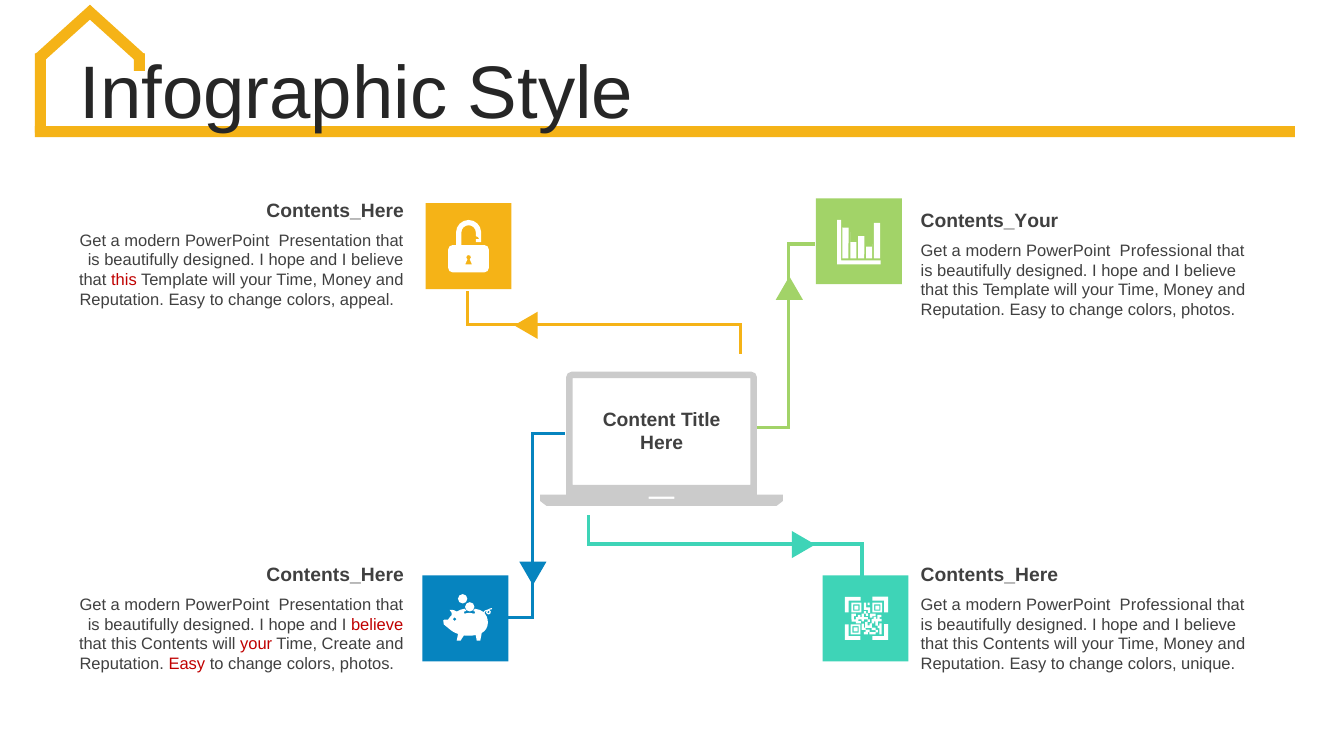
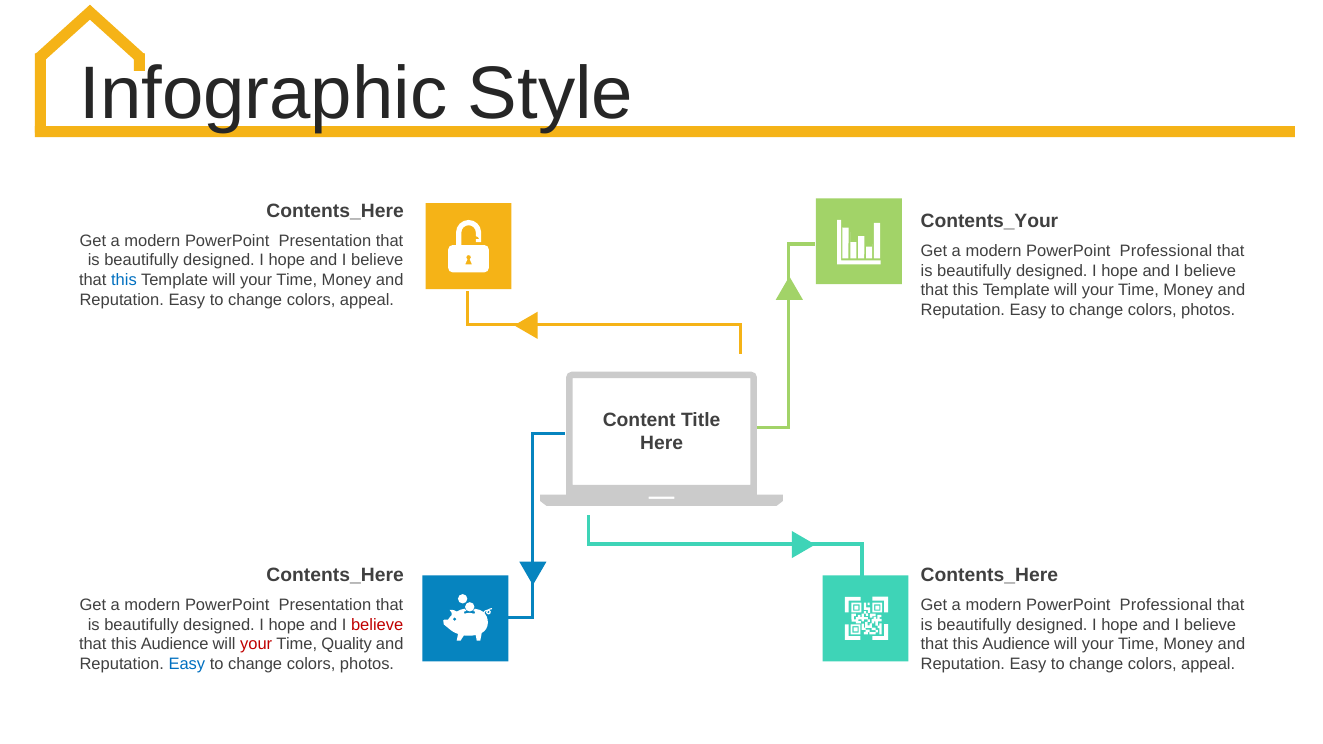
this colour: red -> blue (124, 280)
Contents: Contents -> Audience (175, 645)
Create: Create -> Quality (347, 645)
Contents: Contents -> Audience (1016, 645)
Easy colour: red -> blue (187, 665)
unique: unique -> appeal (1208, 665)
